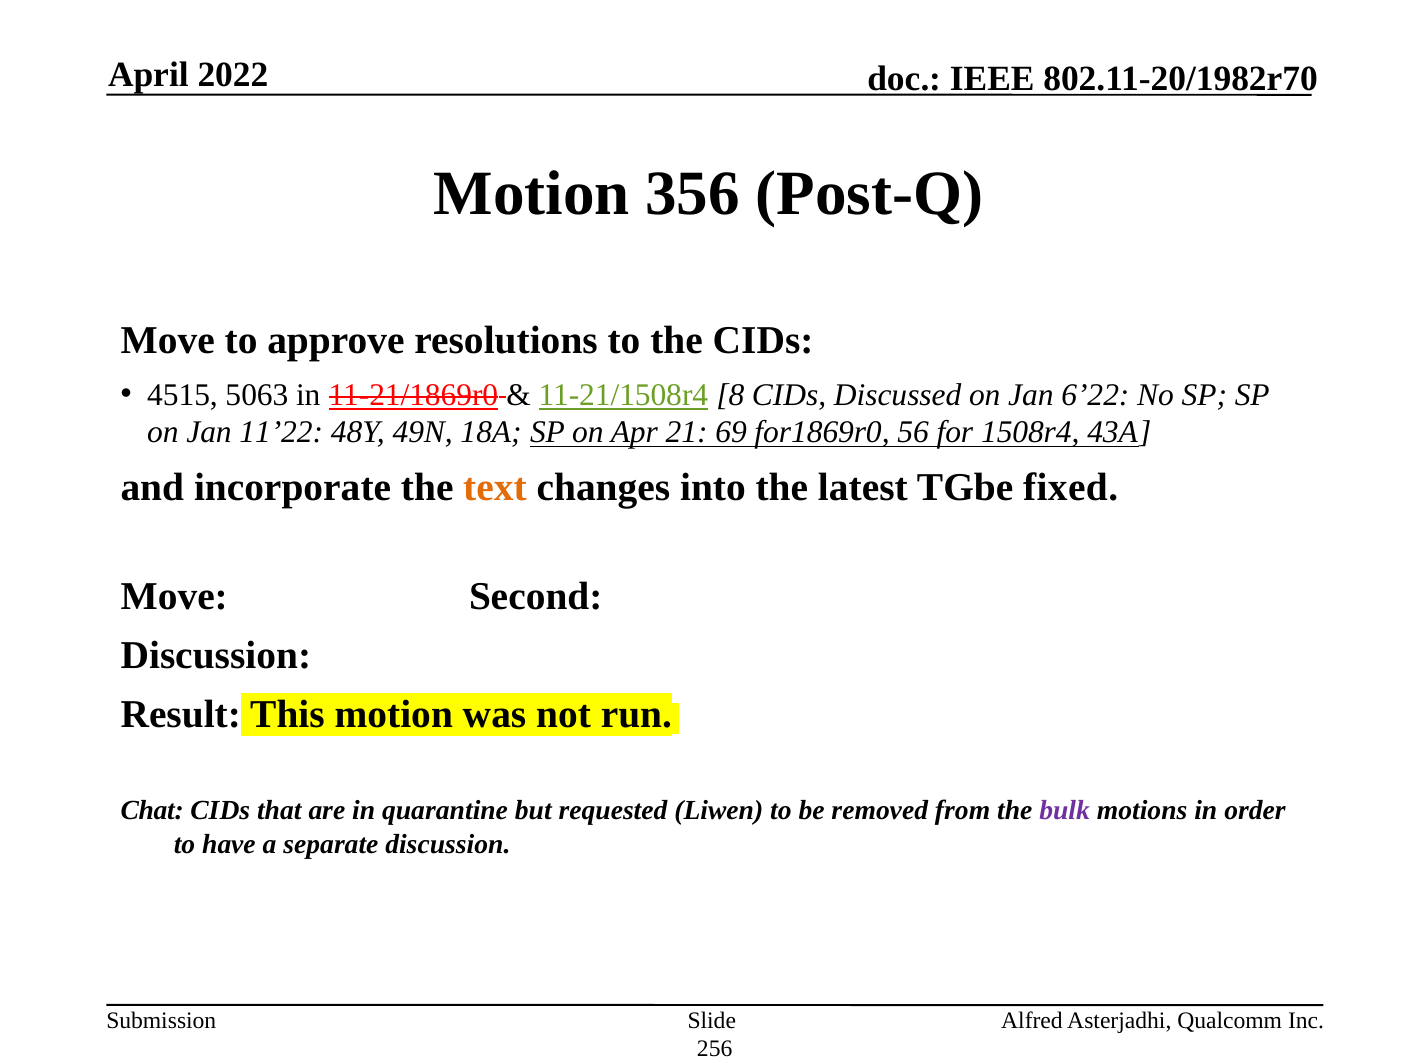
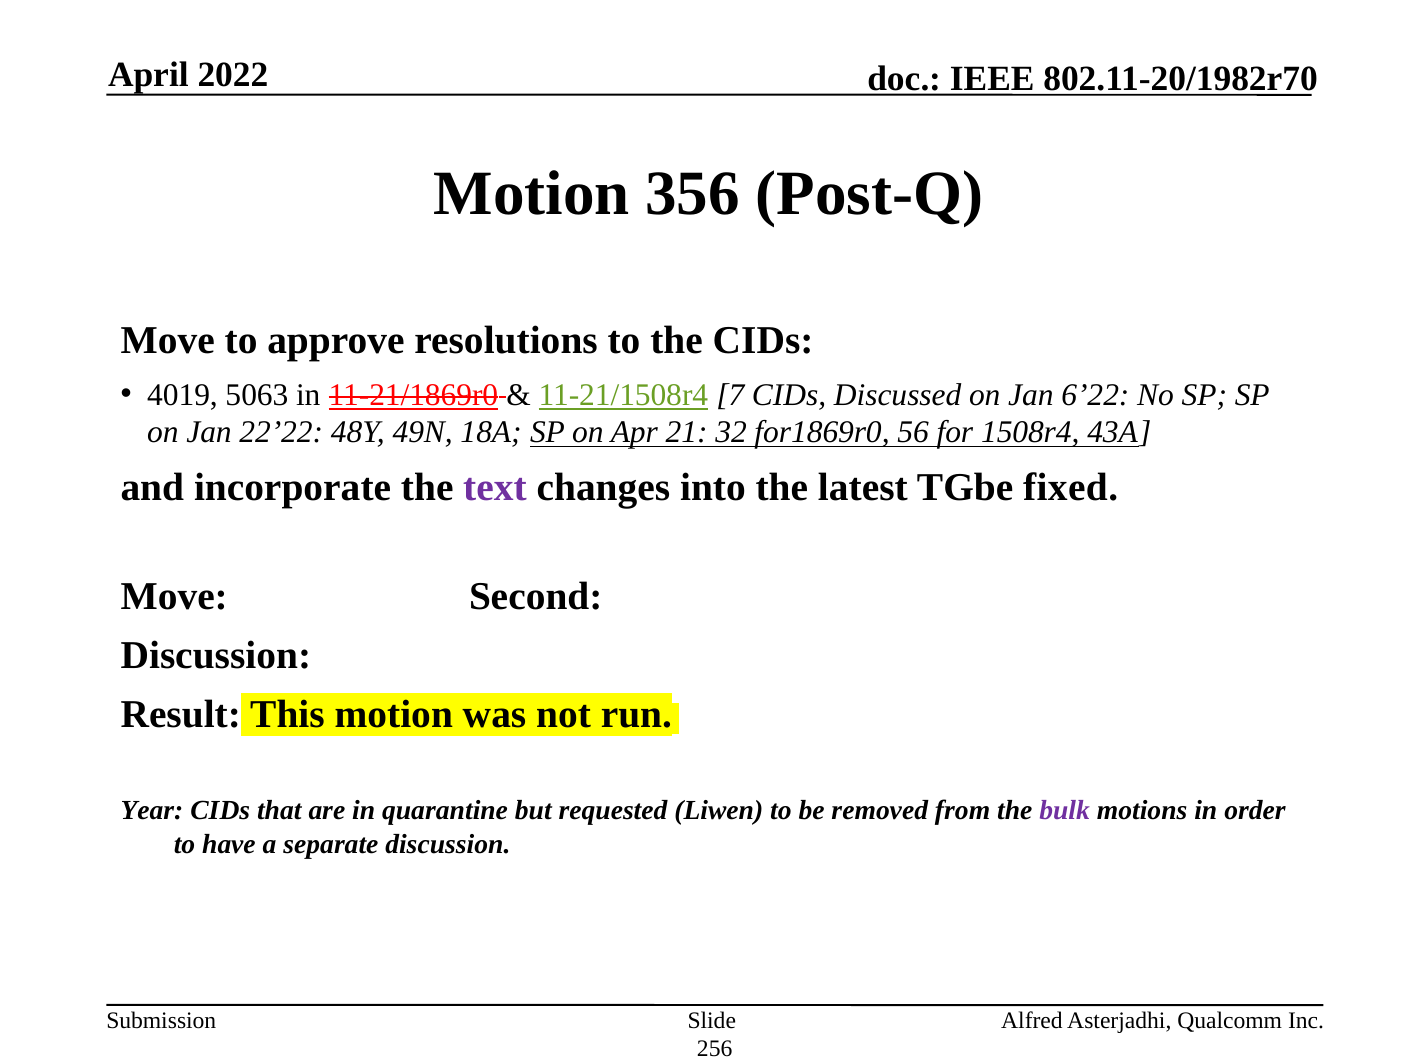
4515: 4515 -> 4019 (183, 395)
8: 8 -> 7 (730, 395)
11’22: 11’22 -> 22’22 (281, 432)
69: 69 -> 32 (731, 432)
text colour: orange -> purple (495, 487)
Chat: Chat -> Year (152, 810)
